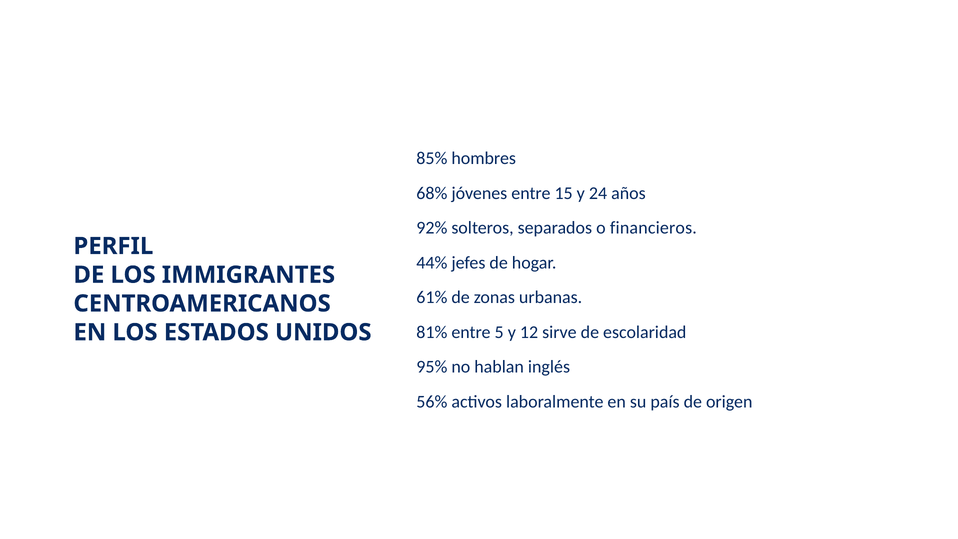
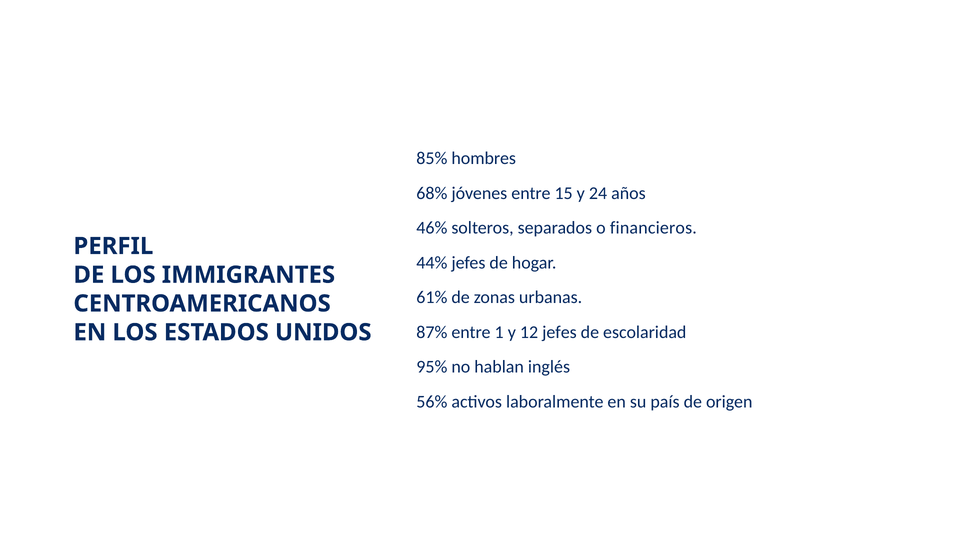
92%: 92% -> 46% (432, 228)
81%: 81% -> 87% (432, 332)
5: 5 -> 1 (499, 332)
12 sirve: sirve -> jefes (559, 332)
